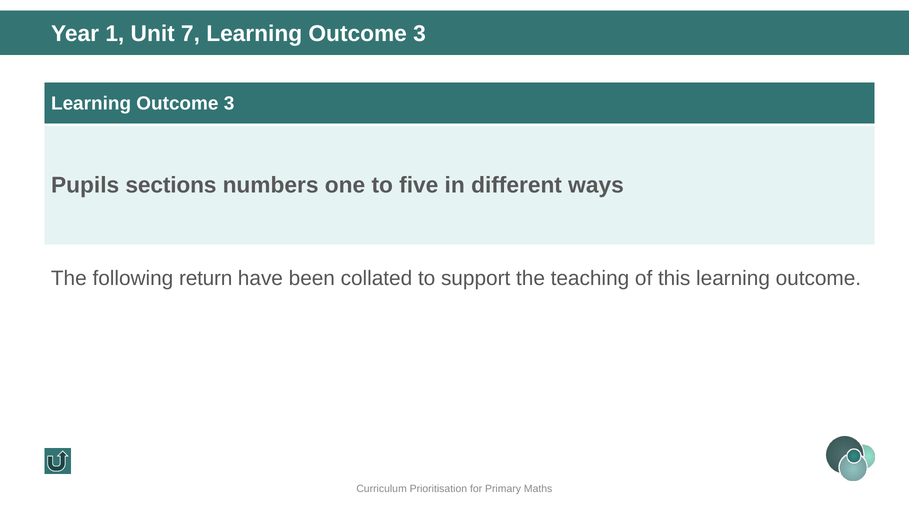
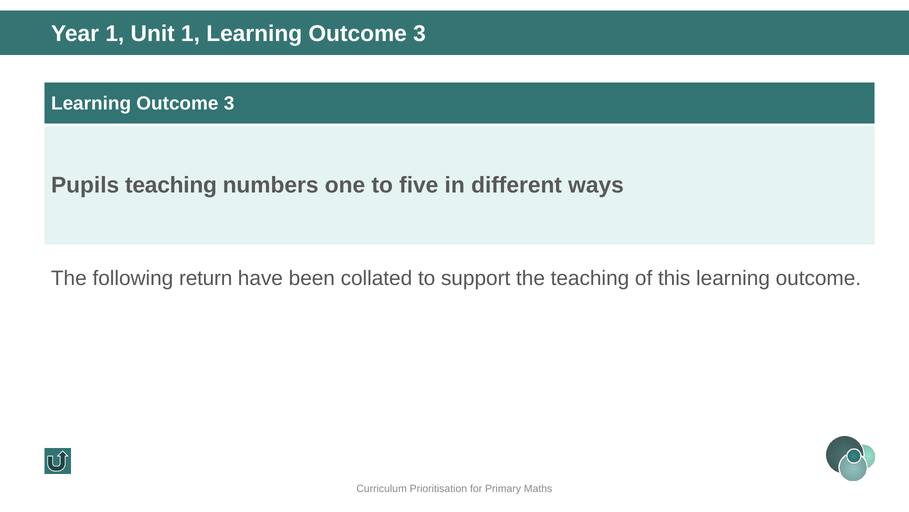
Unit 7: 7 -> 1 (190, 34)
Pupils sections: sections -> teaching (171, 185)
